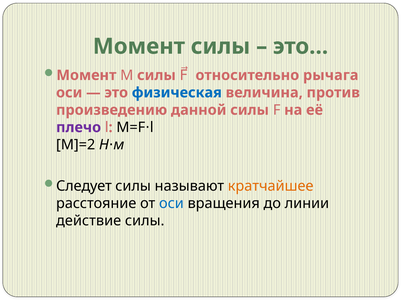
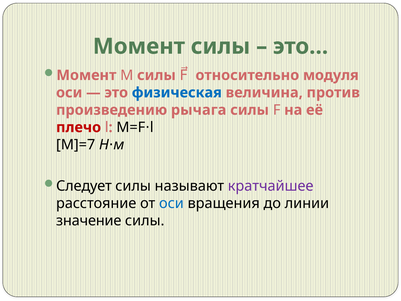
рычага: рычага -> модуля (331, 75)
данной: данной -> рычага (199, 110)
плечо colour: purple -> red (79, 127)
M]=2: M]=2 -> M]=7 (76, 145)
кратчайшее colour: orange -> purple (271, 186)
действие: действие -> значение (89, 221)
